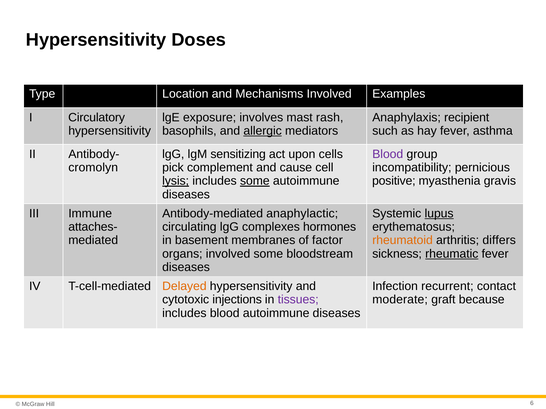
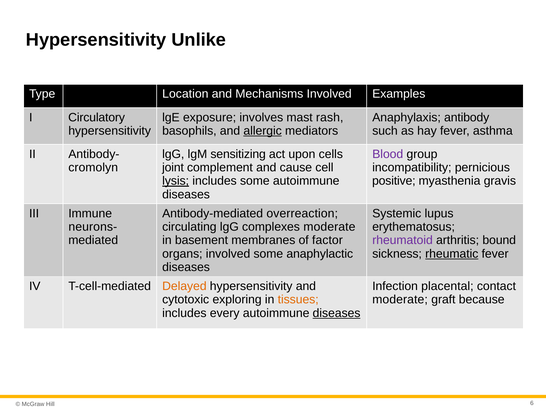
Doses: Doses -> Unlike (199, 40)
recipient: recipient -> antibody (467, 118)
pick: pick -> joint (173, 168)
some underline: present -> none (255, 181)
anaphylactic: anaphylactic -> overreaction (302, 214)
lupus underline: present -> none (439, 214)
attaches-: attaches- -> neurons- (93, 227)
complexes hormones: hormones -> moderate (329, 227)
rheumatoid colour: orange -> purple (403, 241)
differs: differs -> bound (499, 241)
bloodstream: bloodstream -> anaphylactic (320, 254)
recurrent: recurrent -> placental (447, 286)
injections: injections -> exploring (237, 300)
tissues colour: purple -> orange (298, 300)
includes blood: blood -> every (225, 313)
diseases underline: none -> present (337, 313)
